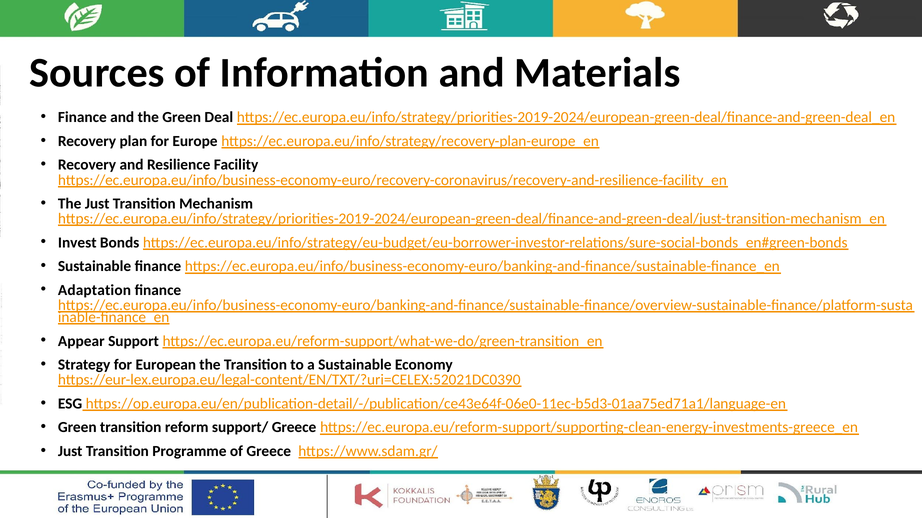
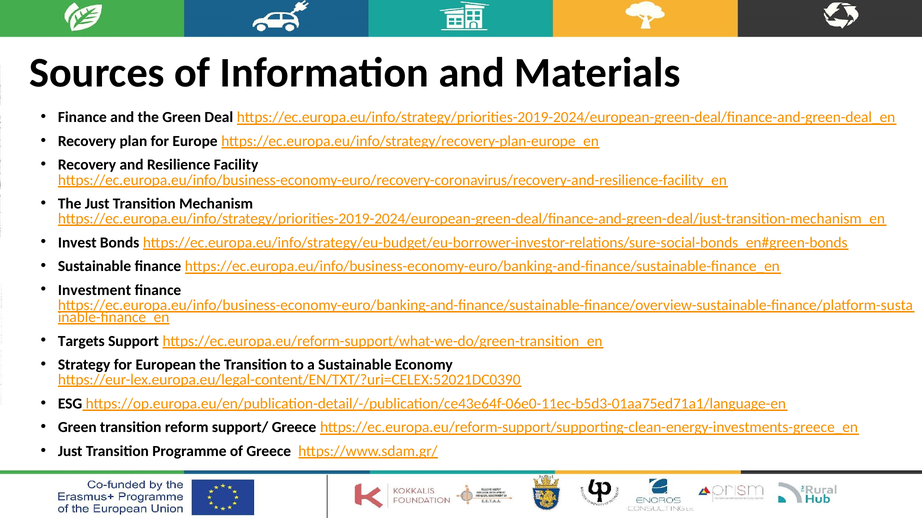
Adaptation: Adaptation -> Investment (95, 290)
Appear: Appear -> Targets (81, 341)
